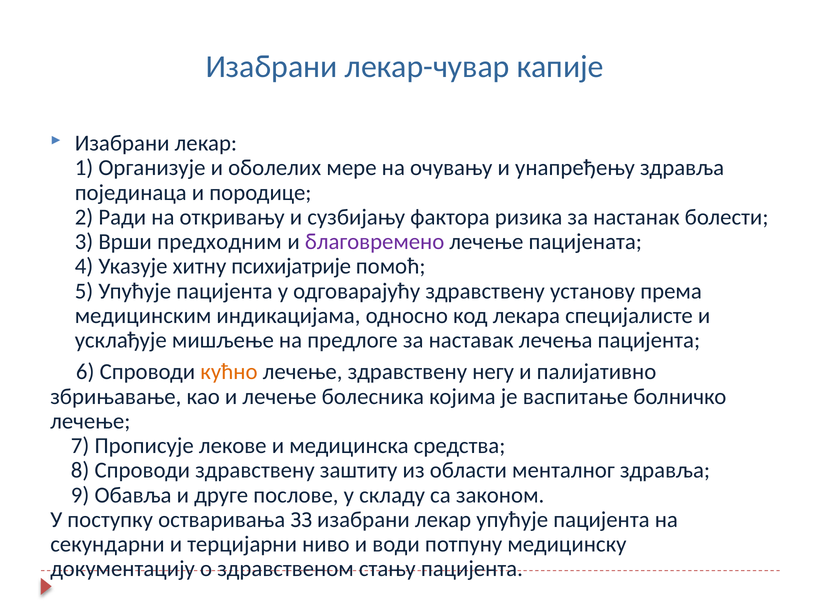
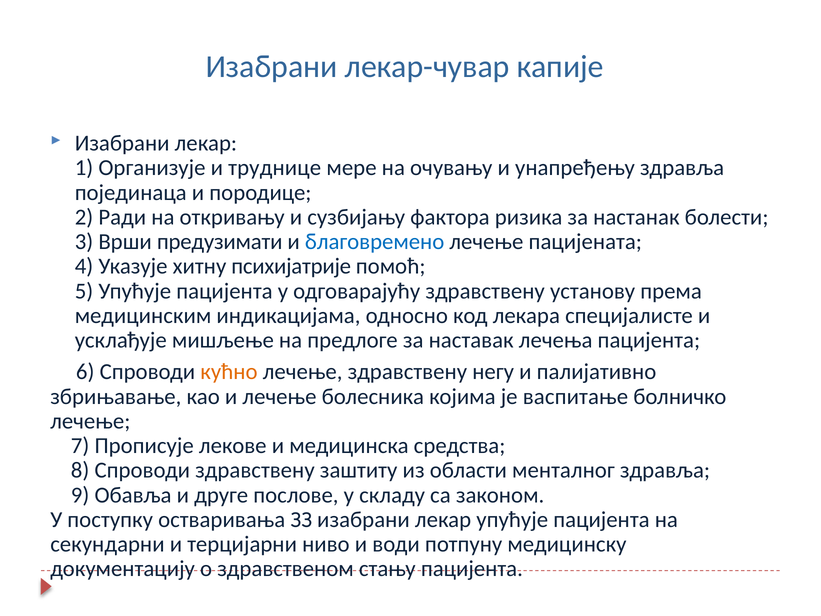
оболелих: оболелих -> труднице (275, 168)
предходним: предходним -> предузимати (220, 242)
благовремено colour: purple -> blue (375, 242)
